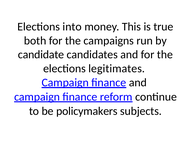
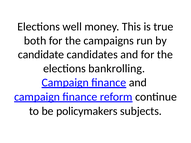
into: into -> well (72, 27)
legitimates: legitimates -> bankrolling (117, 69)
